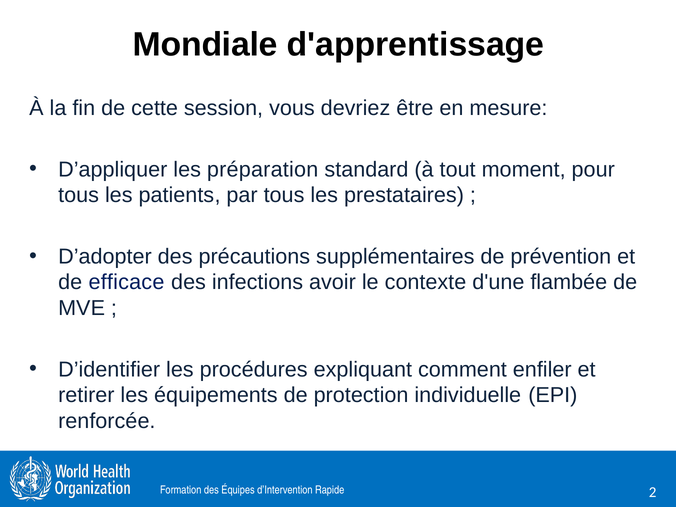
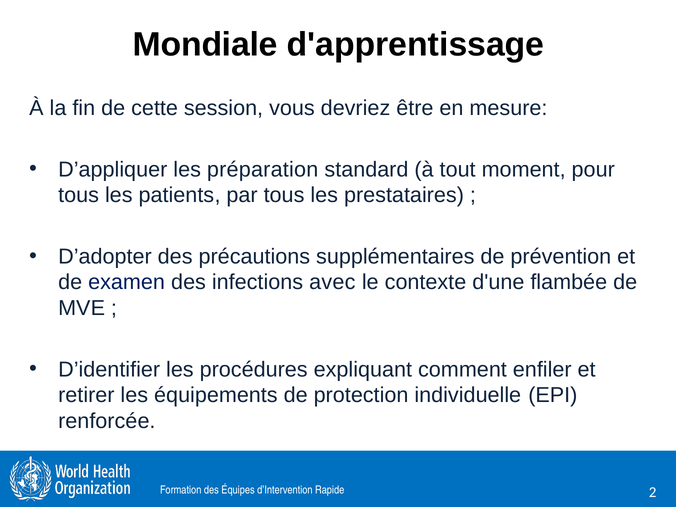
efficace: efficace -> examen (127, 282)
avoir: avoir -> avec (332, 282)
